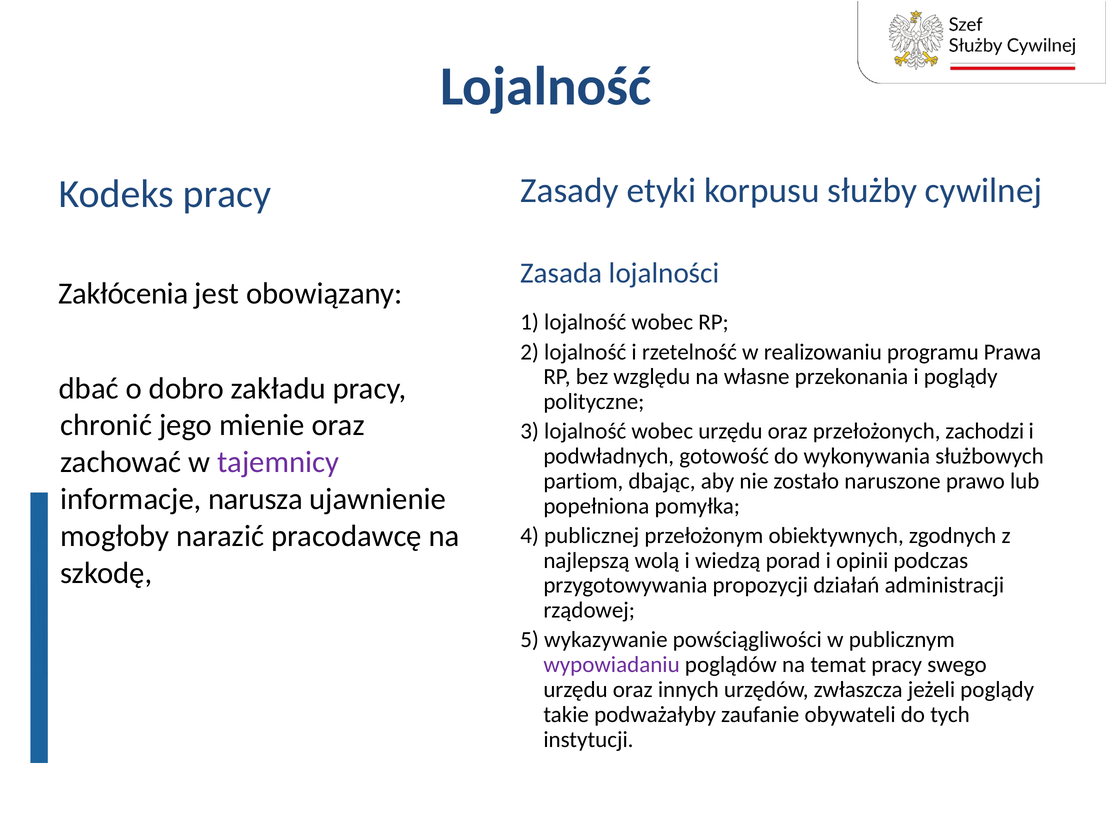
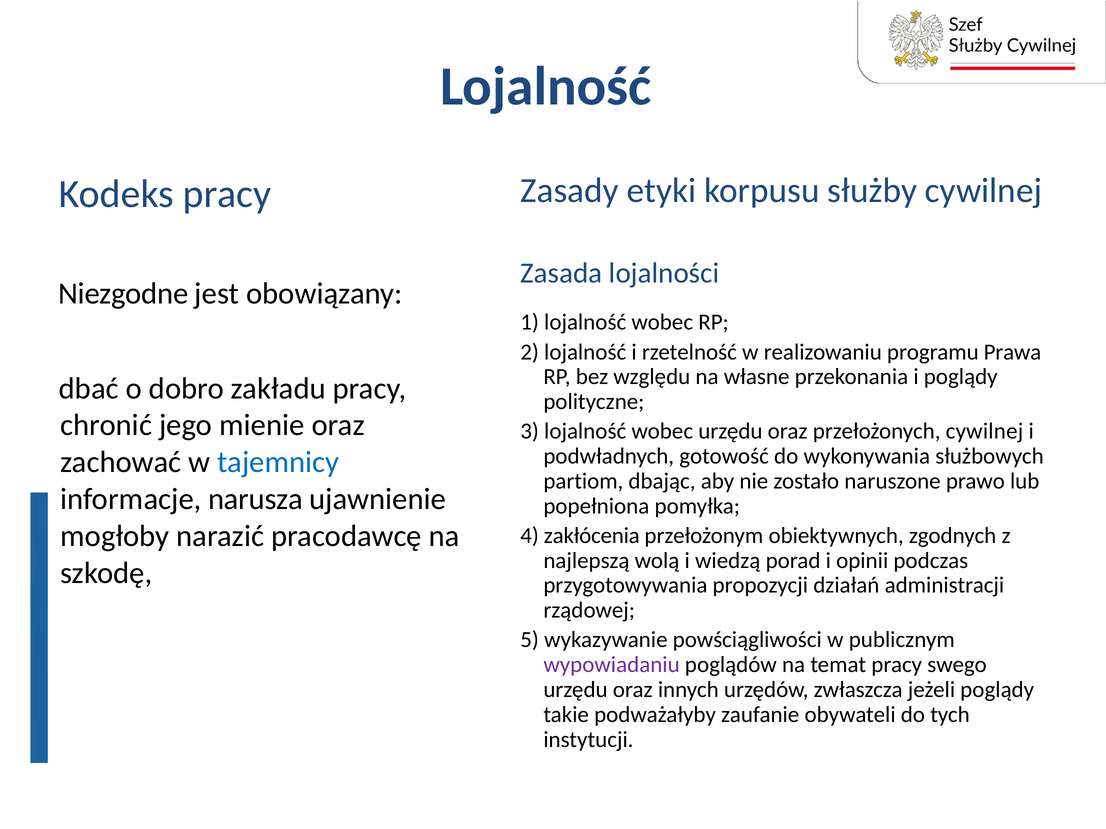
Zakłócenia: Zakłócenia -> Niezgodne (123, 294)
przełożonych zachodzi: zachodzi -> cywilnej (985, 432)
tajemnicy colour: purple -> blue (278, 462)
publicznej: publicznej -> zakłócenia (592, 536)
